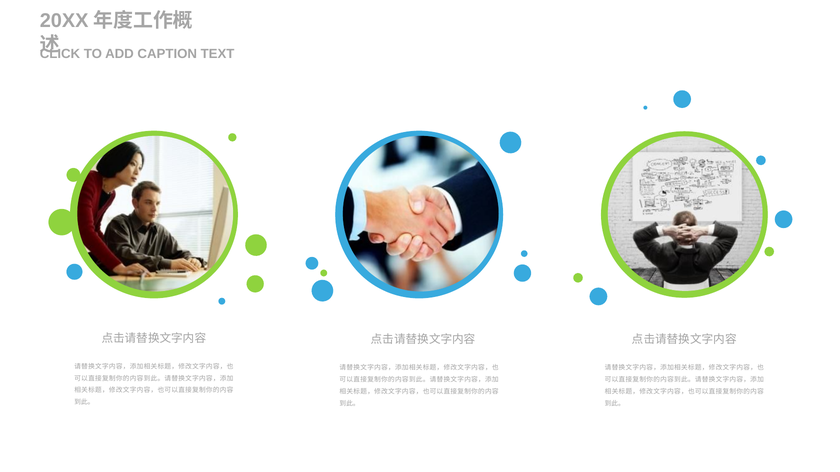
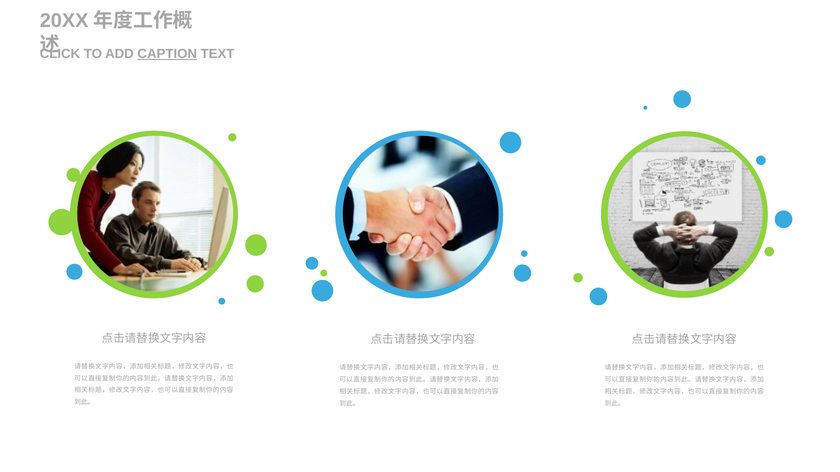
CAPTION underline: none -> present (167, 54)
